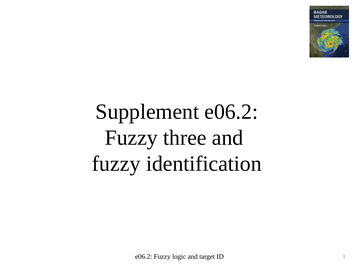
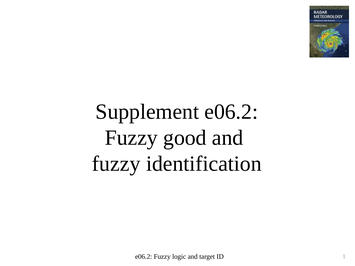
three: three -> good (185, 138)
